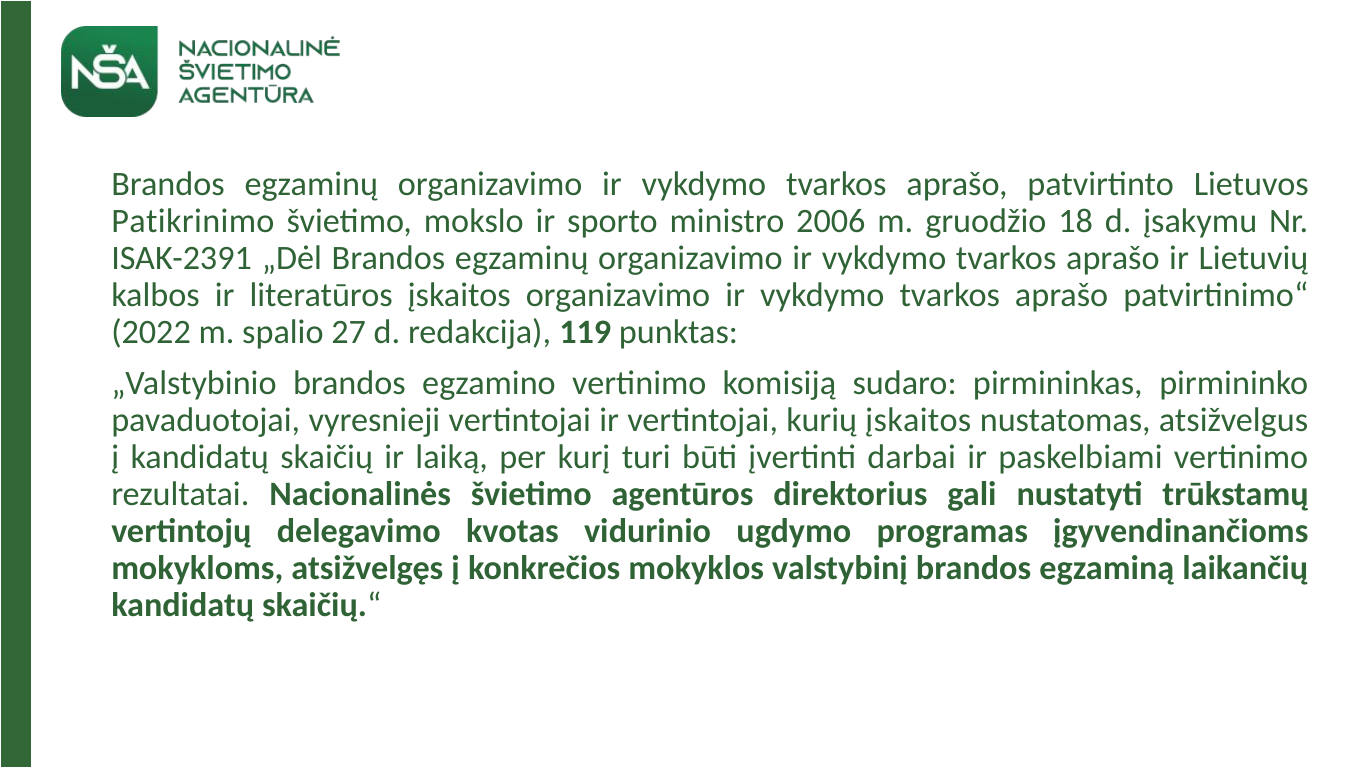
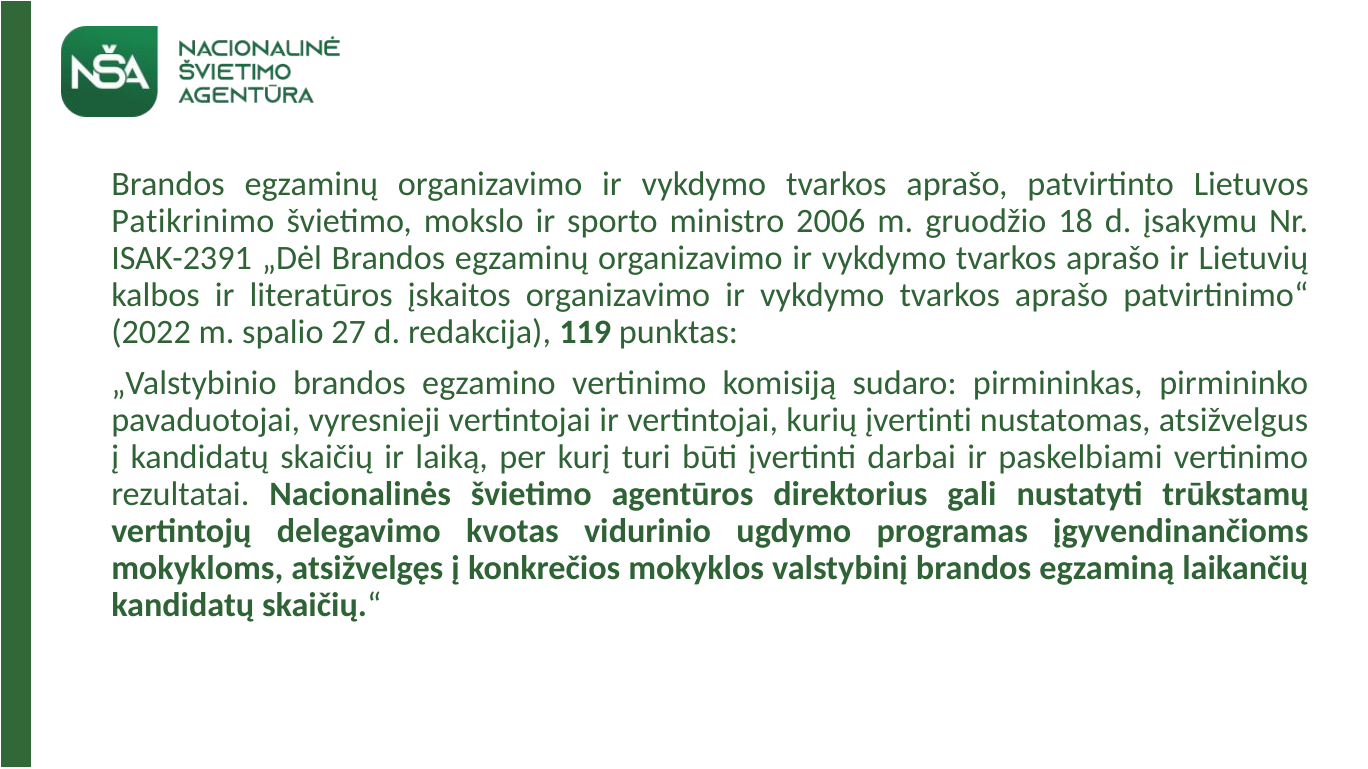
kurių įskaitos: įskaitos -> įvertinti (919, 421)
